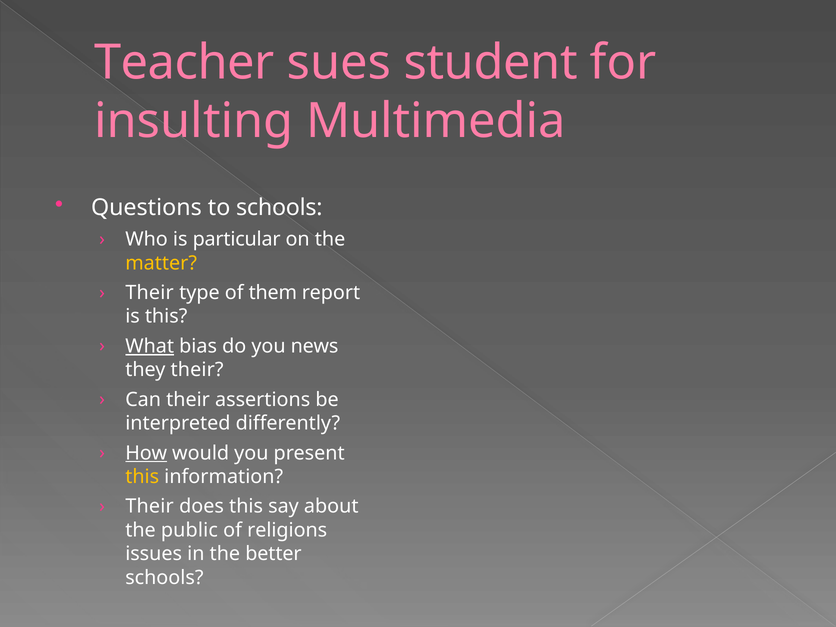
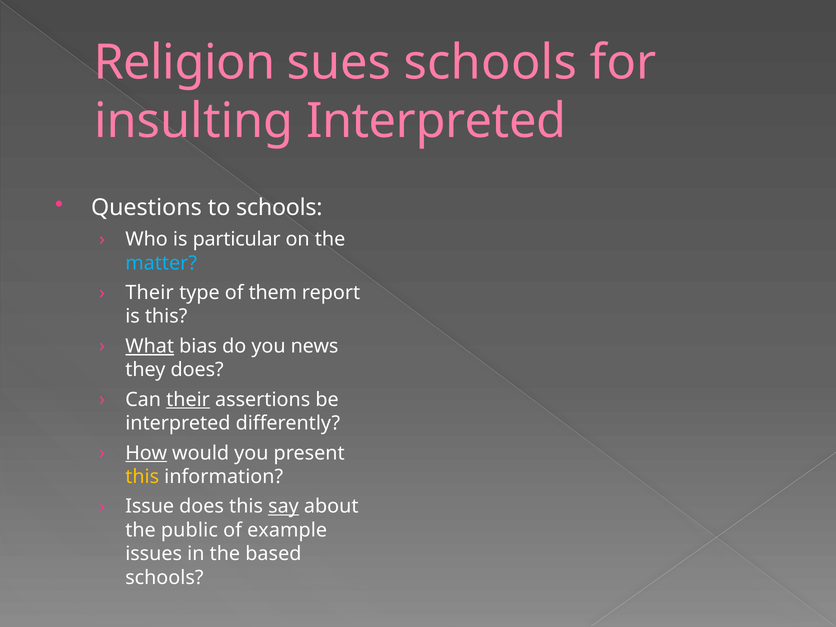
Teacher: Teacher -> Religion (184, 63)
sues student: student -> schools (490, 63)
insulting Multimedia: Multimedia -> Interpreted (436, 121)
matter colour: yellow -> light blue (161, 263)
they their: their -> does (197, 370)
their underline: none -> present (188, 400)
Their: Their -> Issue (150, 506)
say underline: none -> present (283, 506)
religions: religions -> example (287, 530)
better: better -> based (273, 554)
